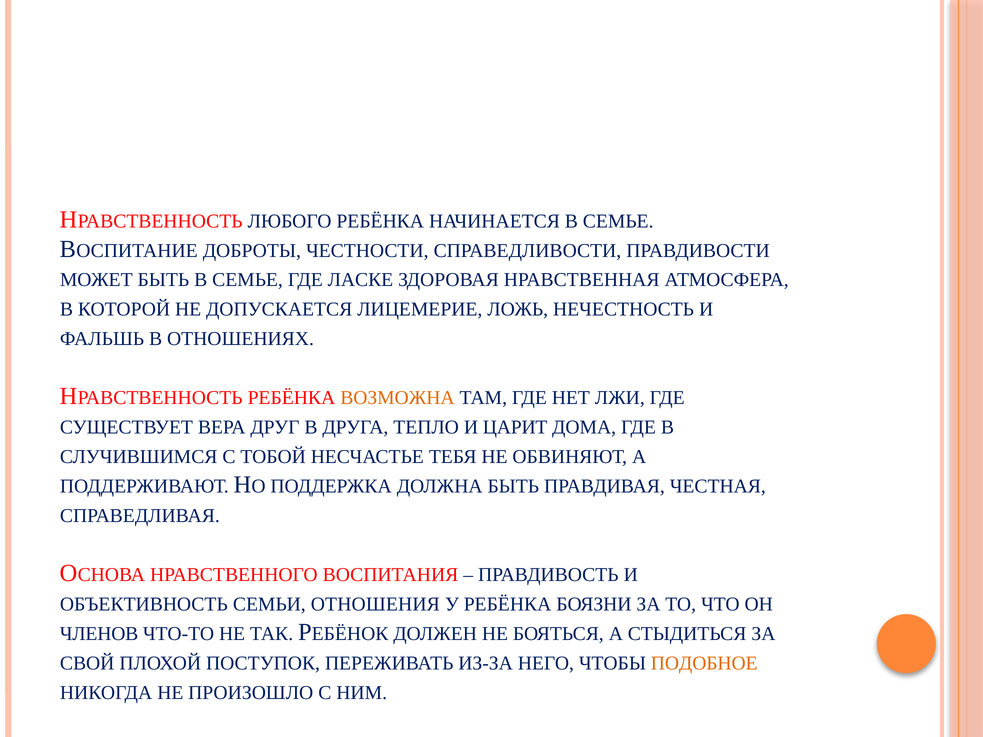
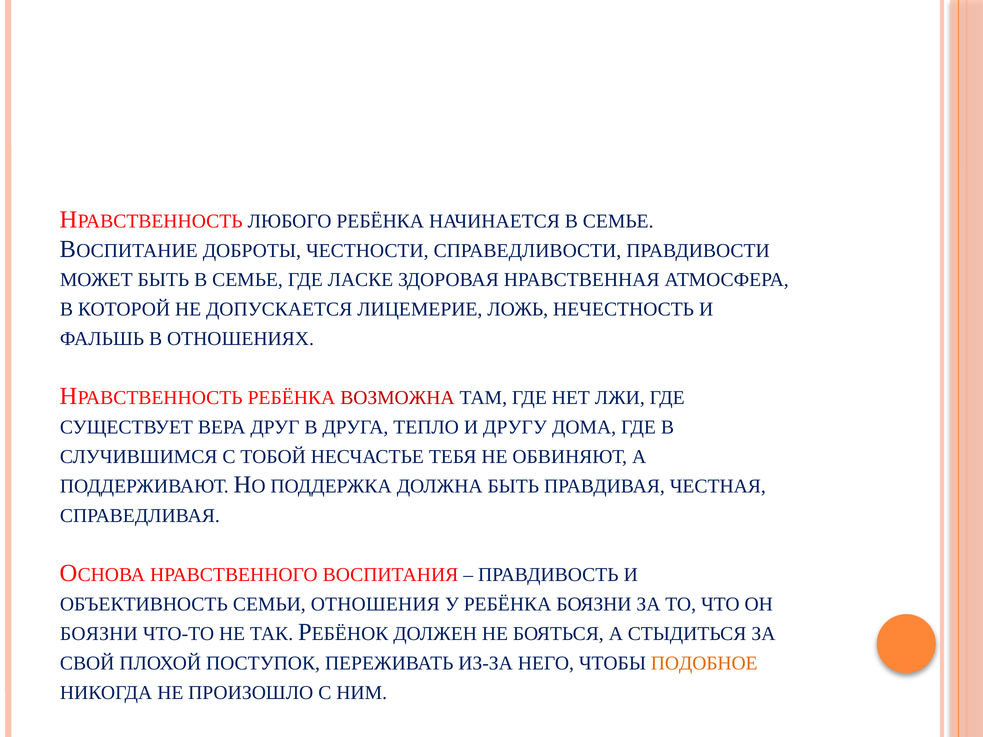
ВОЗМОЖНА colour: orange -> red (397, 398)
ЦАРИТ: ЦАРИТ -> ДРУГУ (515, 428)
ЧЛЕНОВ: ЧЛЕНОВ -> БОЯЗНИ (99, 634)
